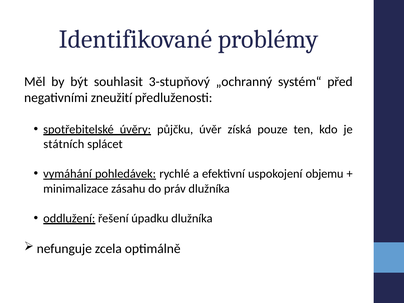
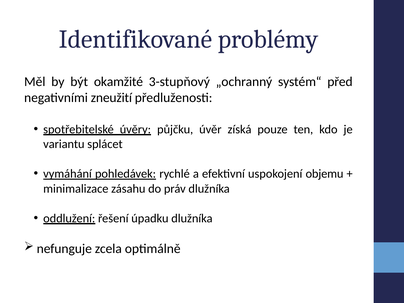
souhlasit: souhlasit -> okamžité (118, 82)
státních: státních -> variantu (64, 144)
